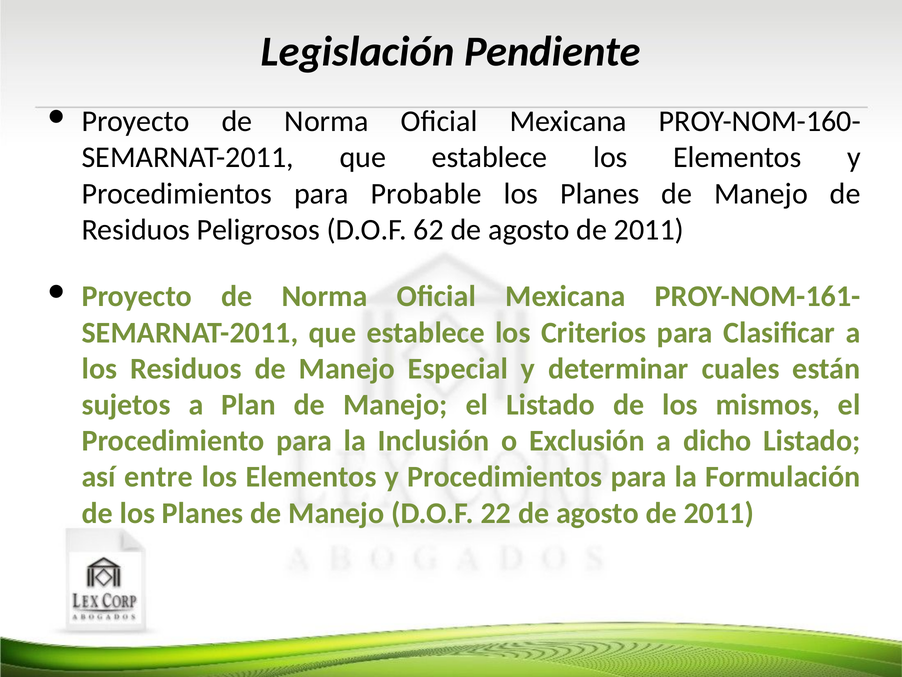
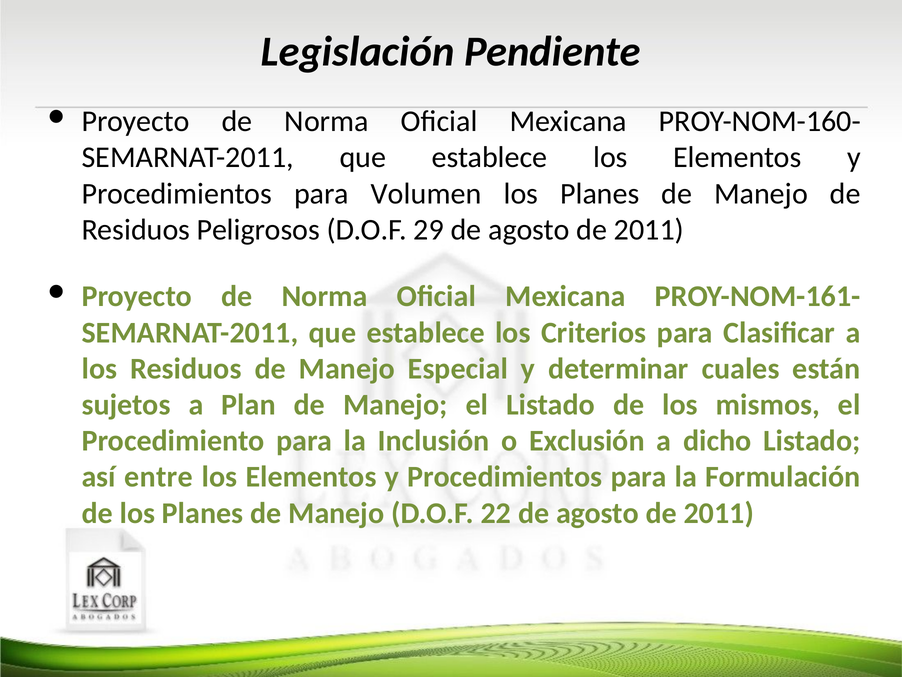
Probable: Probable -> Volumen (426, 194)
62: 62 -> 29 (429, 230)
